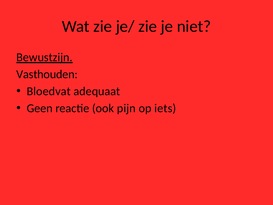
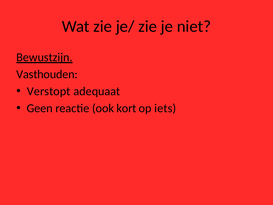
Bloedvat: Bloedvat -> Verstopt (49, 91)
pijn: pijn -> kort (126, 108)
